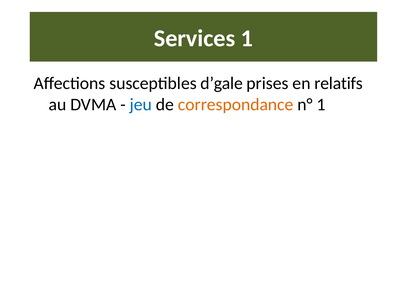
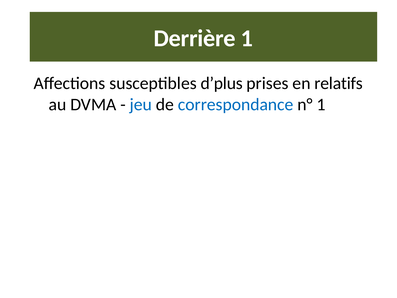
Services: Services -> Derrière (195, 38)
d’gale: d’gale -> d’plus (222, 83)
correspondance colour: orange -> blue (236, 104)
